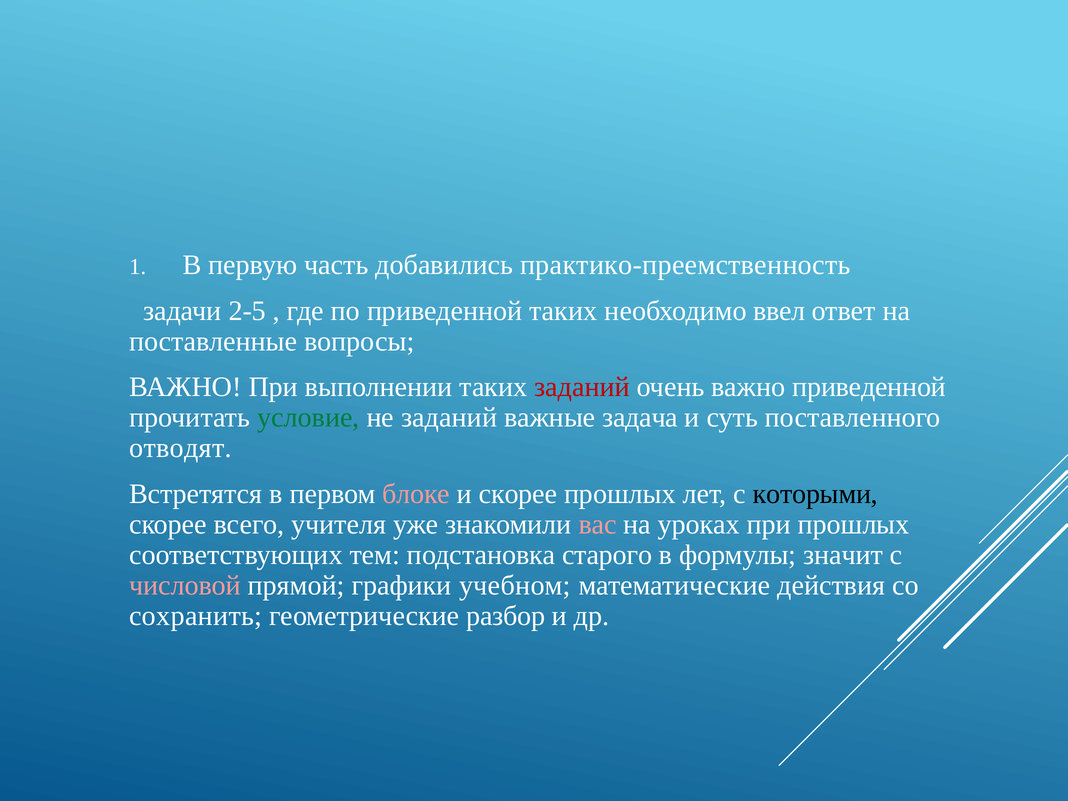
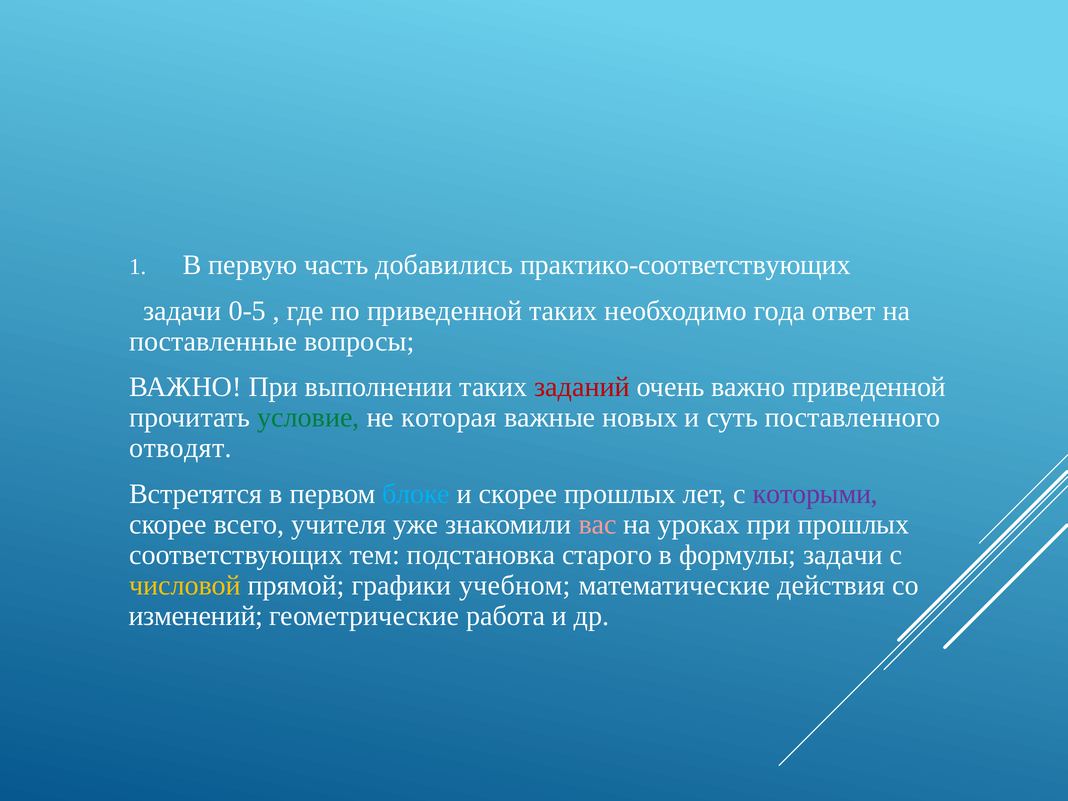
практико-преемственность: практико-преемственность -> практико-соответствующих (685, 265)
2-5: 2-5 -> 0-5 (247, 311)
ввел: ввел -> года (779, 311)
не заданий: заданий -> которая (449, 418)
задача: задача -> новых (640, 418)
блоке colour: pink -> light blue (416, 494)
которыми colour: black -> purple (815, 494)
формулы значит: значит -> задачи (843, 555)
числовой colour: pink -> yellow (185, 585)
сохранить: сохранить -> изменений (196, 616)
разбор: разбор -> работа (506, 616)
